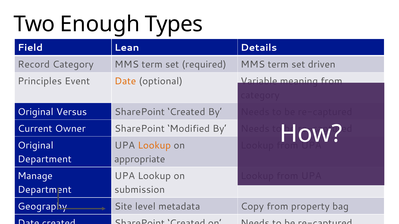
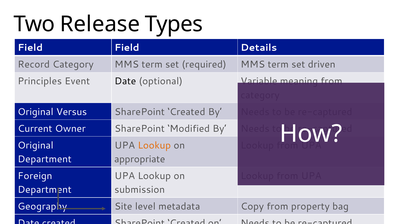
Enough: Enough -> Release (100, 24)
Field Lean: Lean -> Field (127, 48)
Date colour: orange -> black (125, 81)
Manage: Manage -> Foreign (35, 176)
